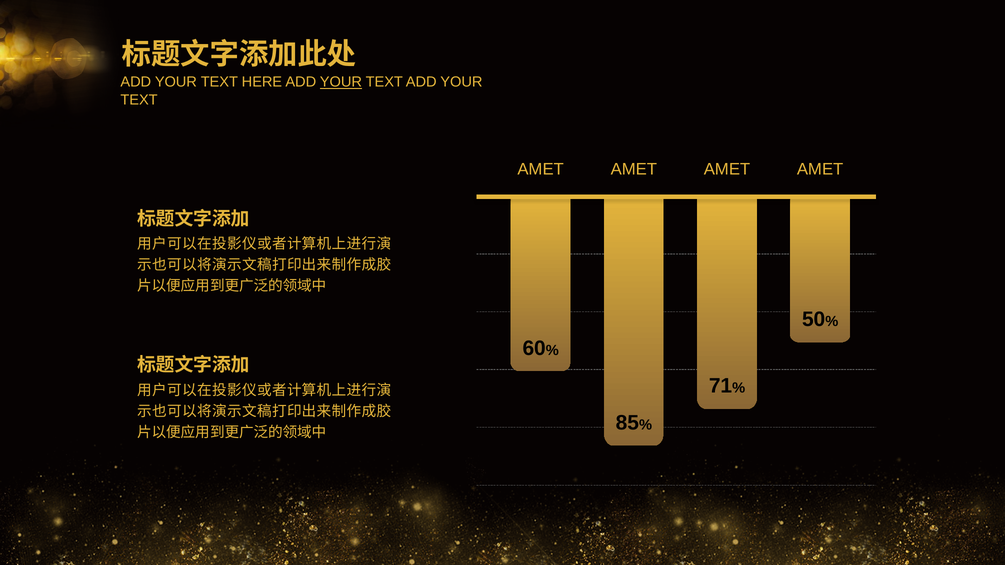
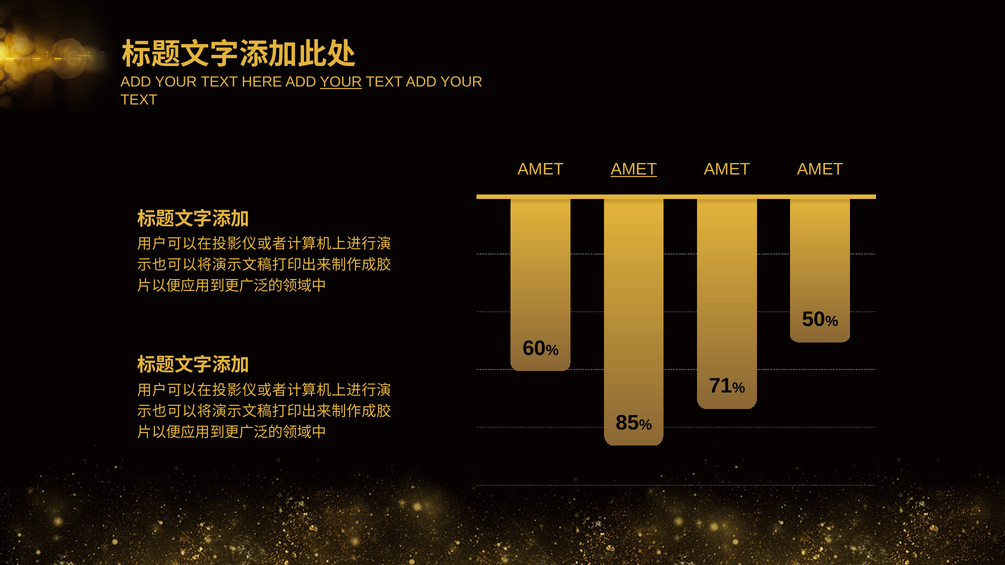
AMET underline: none -> present (634, 169)
